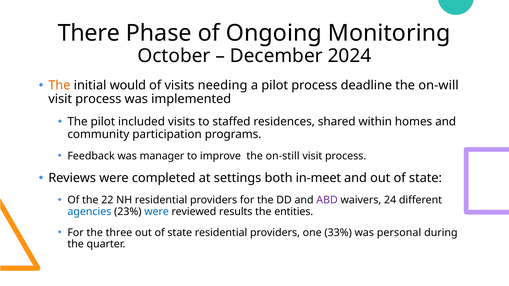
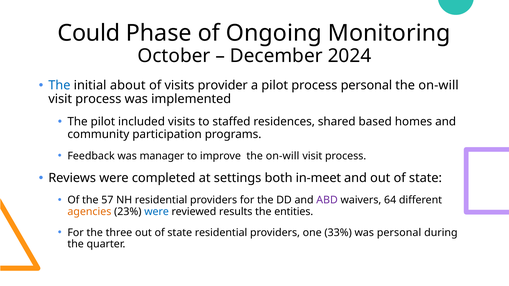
There: There -> Could (89, 33)
The colour: orange -> blue (59, 85)
would: would -> about (128, 85)
needing: needing -> provider (223, 85)
process deadline: deadline -> personal (366, 85)
within: within -> based (375, 122)
improve the on-still: on-still -> on-will (283, 156)
22: 22 -> 57 (107, 200)
24: 24 -> 64 (390, 200)
agencies colour: blue -> orange (89, 212)
